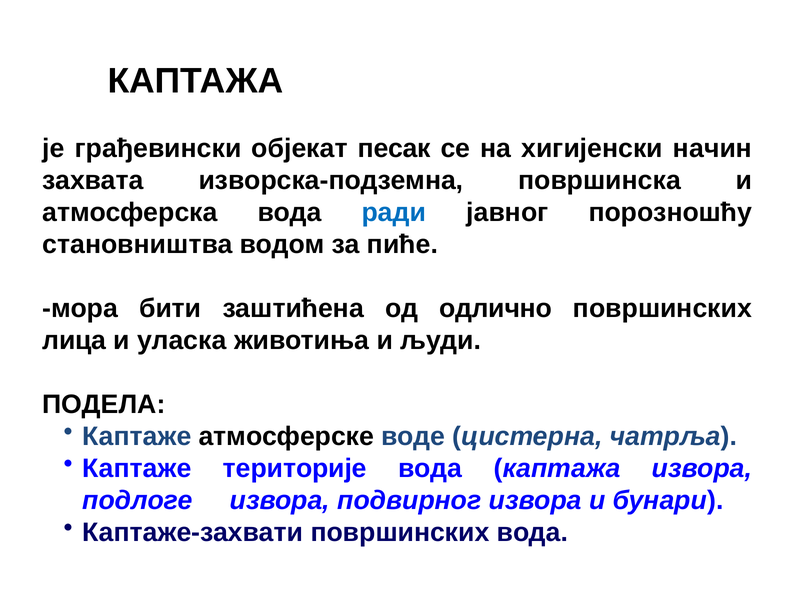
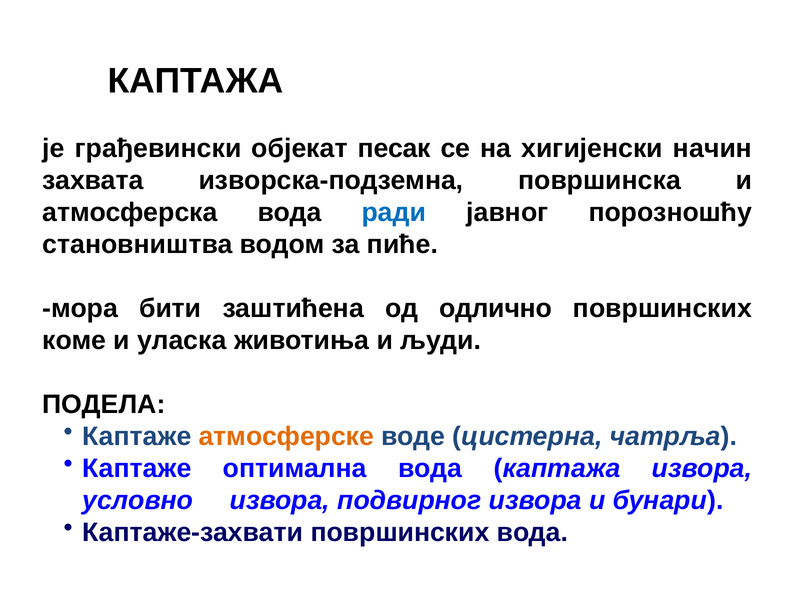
лица: лица -> коме (74, 340)
атмосферске colour: black -> orange (286, 436)
територије: територије -> оптимална (295, 468)
подлоге: подлоге -> условно (138, 500)
